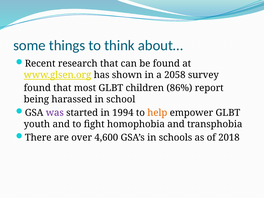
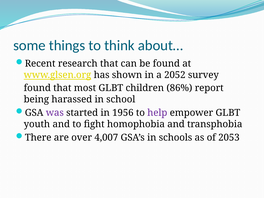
2058: 2058 -> 2052 (175, 75)
1994: 1994 -> 1956 (123, 113)
help colour: orange -> purple (157, 113)
4,600: 4,600 -> 4,007 (106, 138)
2018: 2018 -> 2053 (229, 138)
